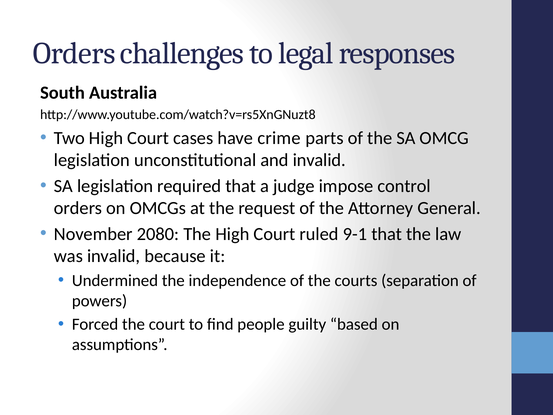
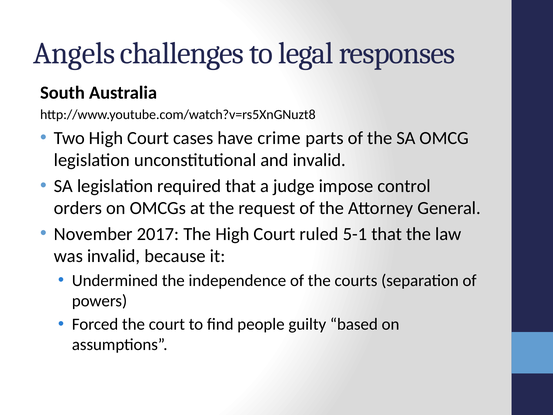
Orders: Orders -> Angels (74, 53)
2080: 2080 -> 2017 (158, 234)
9-1: 9-1 -> 5-1 (355, 234)
